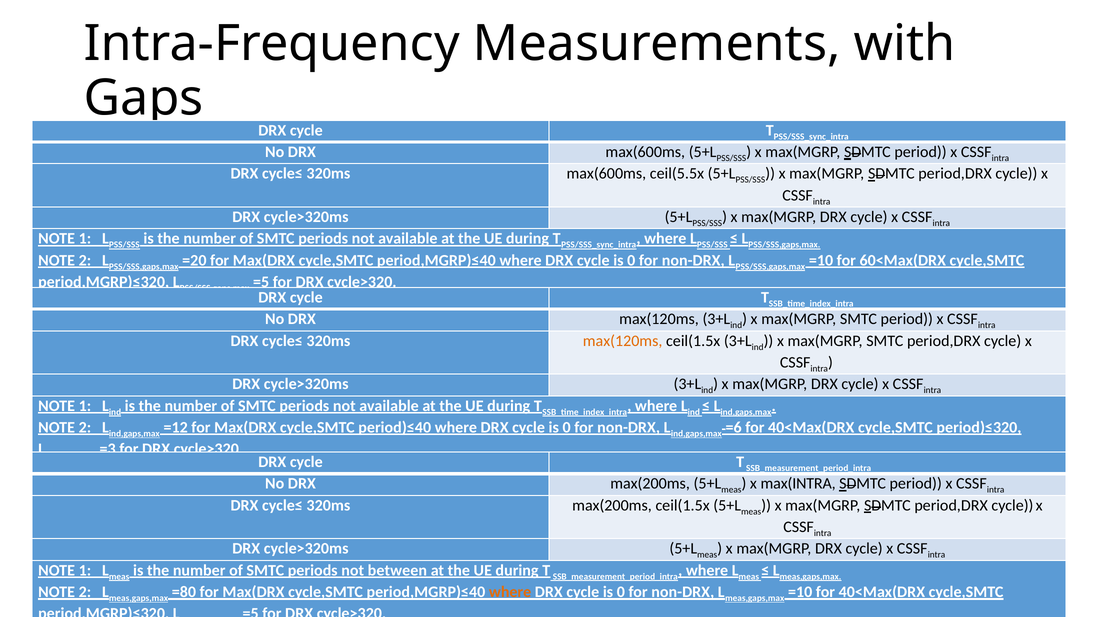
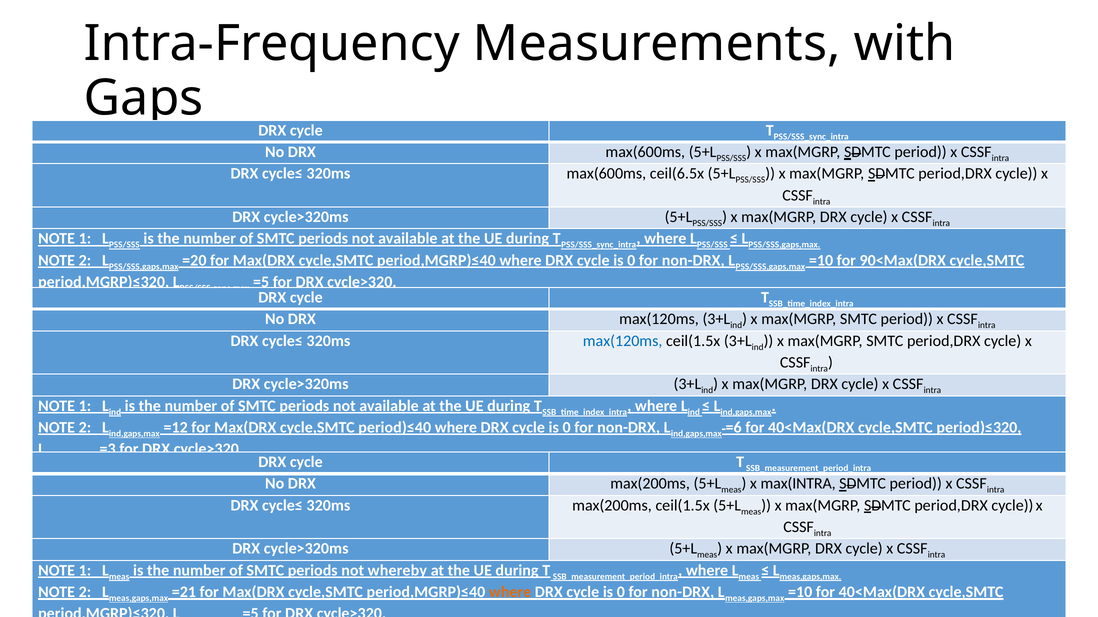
ceil(5.5x: ceil(5.5x -> ceil(6.5x (677, 174)
60<Max(DRX: 60<Max(DRX -> 90<Max(DRX (903, 261)
max(120ms colour: orange -> blue (623, 341)
between: between -> whereby (397, 571)
=80: =80 -> =21 (184, 593)
